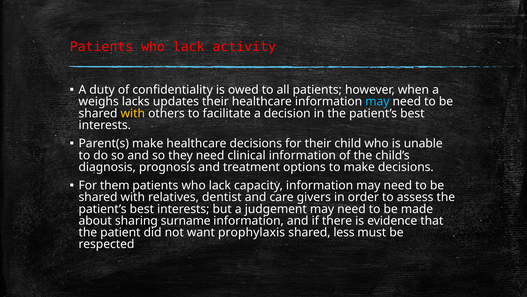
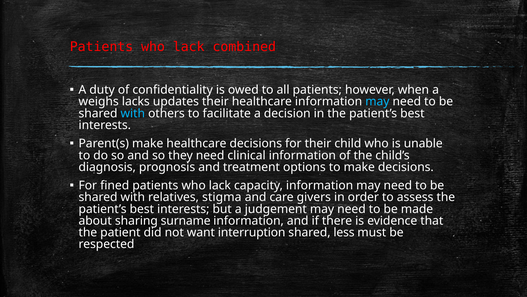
activity: activity -> combined (244, 47)
with colour: yellow -> light blue (133, 113)
them: them -> ﬁned (115, 185)
dentist: dentist -> stigma (222, 197)
prophylaxis: prophylaxis -> interruption (252, 232)
